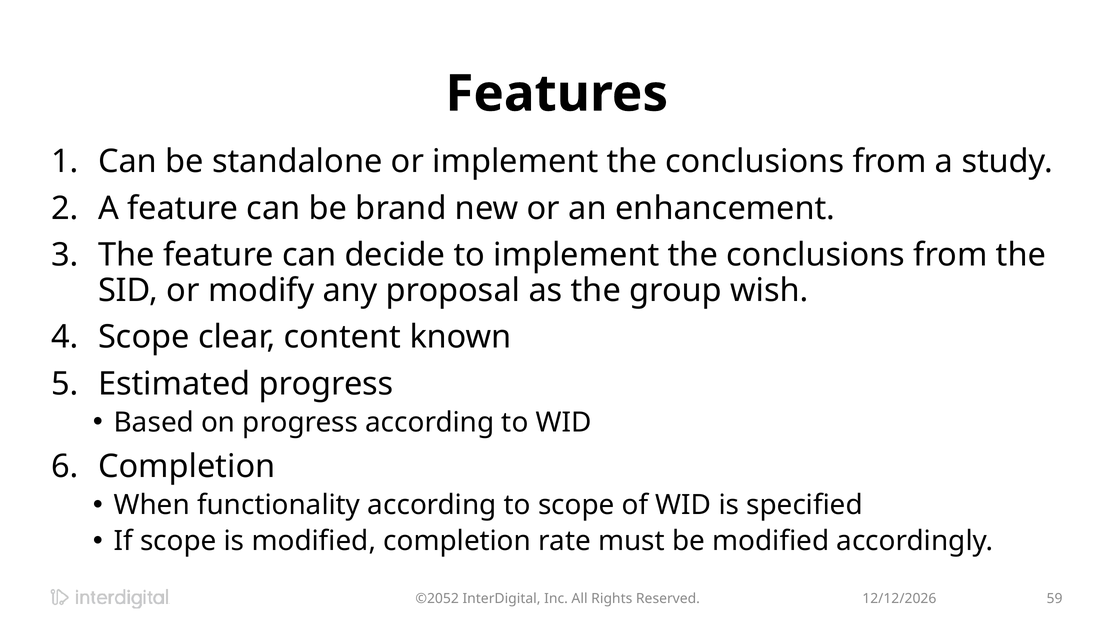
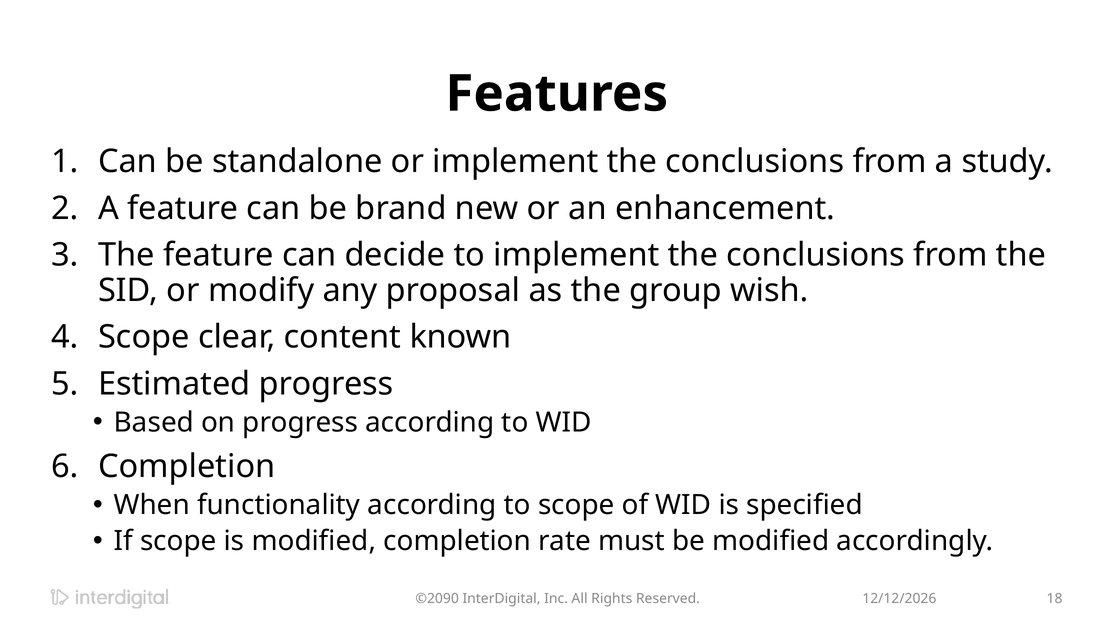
©2052: ©2052 -> ©2090 (437, 598)
59: 59 -> 18 (1055, 598)
